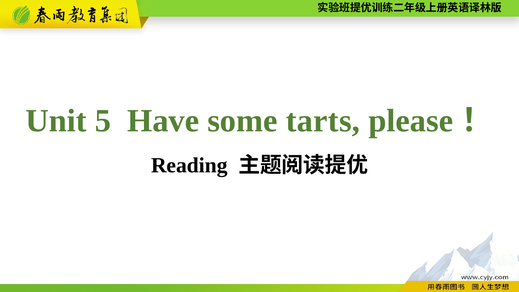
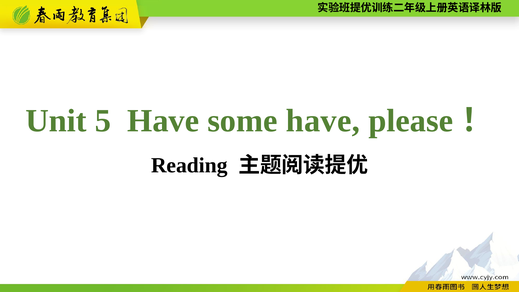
some tarts: tarts -> have (323, 121)
